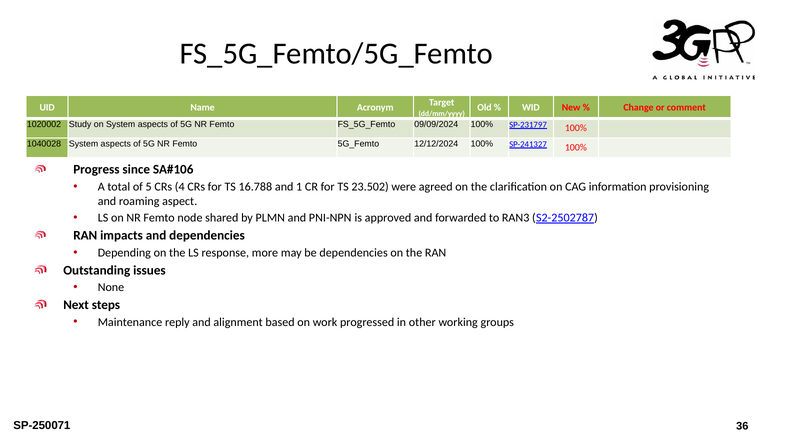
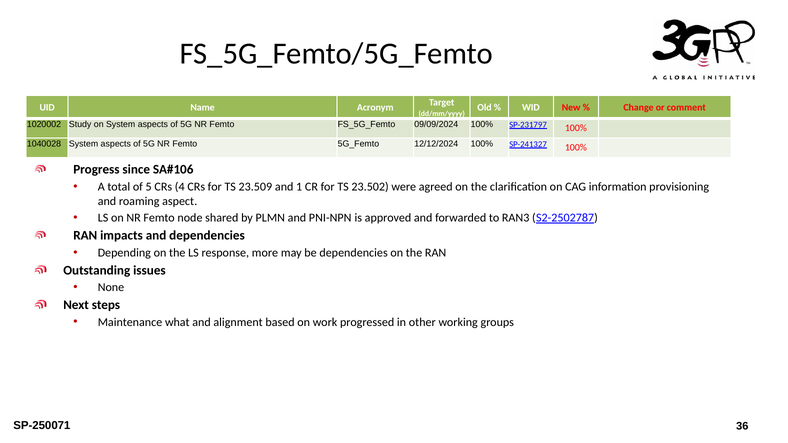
16.788: 16.788 -> 23.509 (255, 187)
reply: reply -> what (177, 322)
